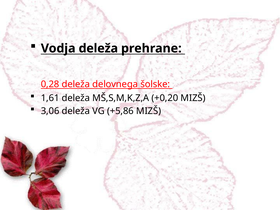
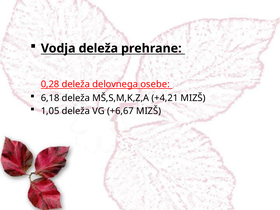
šolske: šolske -> osebe (155, 84)
1,61: 1,61 -> 6,18 (50, 98)
+0,20: +0,20 -> +4,21 (165, 98)
3,06: 3,06 -> 1,05 (50, 111)
+5,86: +5,86 -> +6,67 (120, 111)
